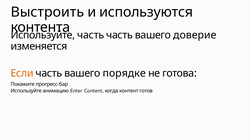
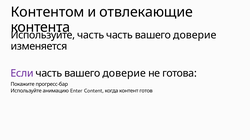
Выстроить: Выстроить -> Контентом (48, 12)
используются: используются -> отвлекающие (146, 12)
Если colour: orange -> purple (22, 74)
порядке: порядке -> доверие (124, 74)
